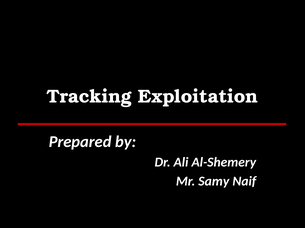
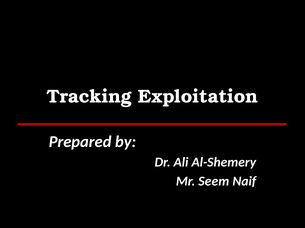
Samy: Samy -> Seem (214, 182)
